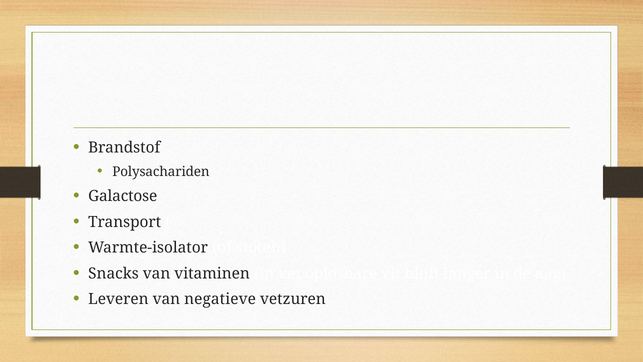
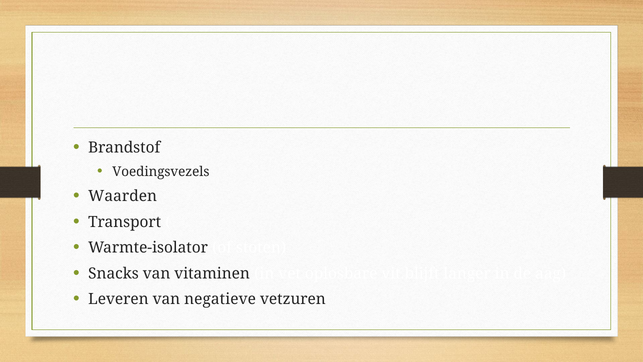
Polysachariden: Polysachariden -> Voedingsvezels (161, 171)
Galactose: Galactose -> Waarden (123, 196)
